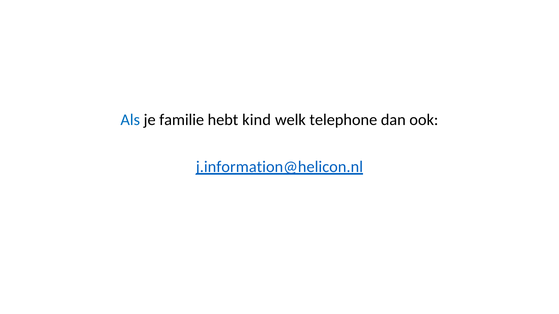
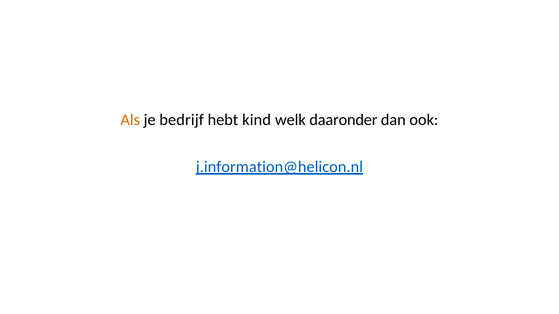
Als colour: blue -> orange (130, 120)
familie: familie -> bedrijf (182, 120)
telephone: telephone -> daaronder (343, 120)
